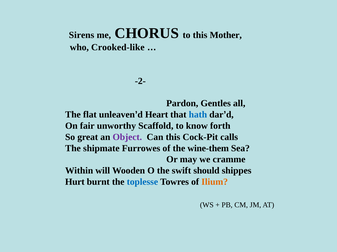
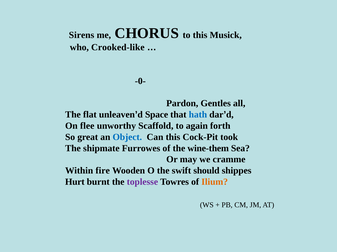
Mother: Mother -> Musick (226, 35)
-2-: -2- -> -0- (140, 81)
Heart: Heart -> Space (157, 115)
fair: fair -> flee (87, 126)
know: know -> again (197, 126)
Object colour: purple -> blue (127, 137)
calls: calls -> took (229, 137)
will: will -> fire (103, 171)
toplesse colour: blue -> purple (142, 182)
